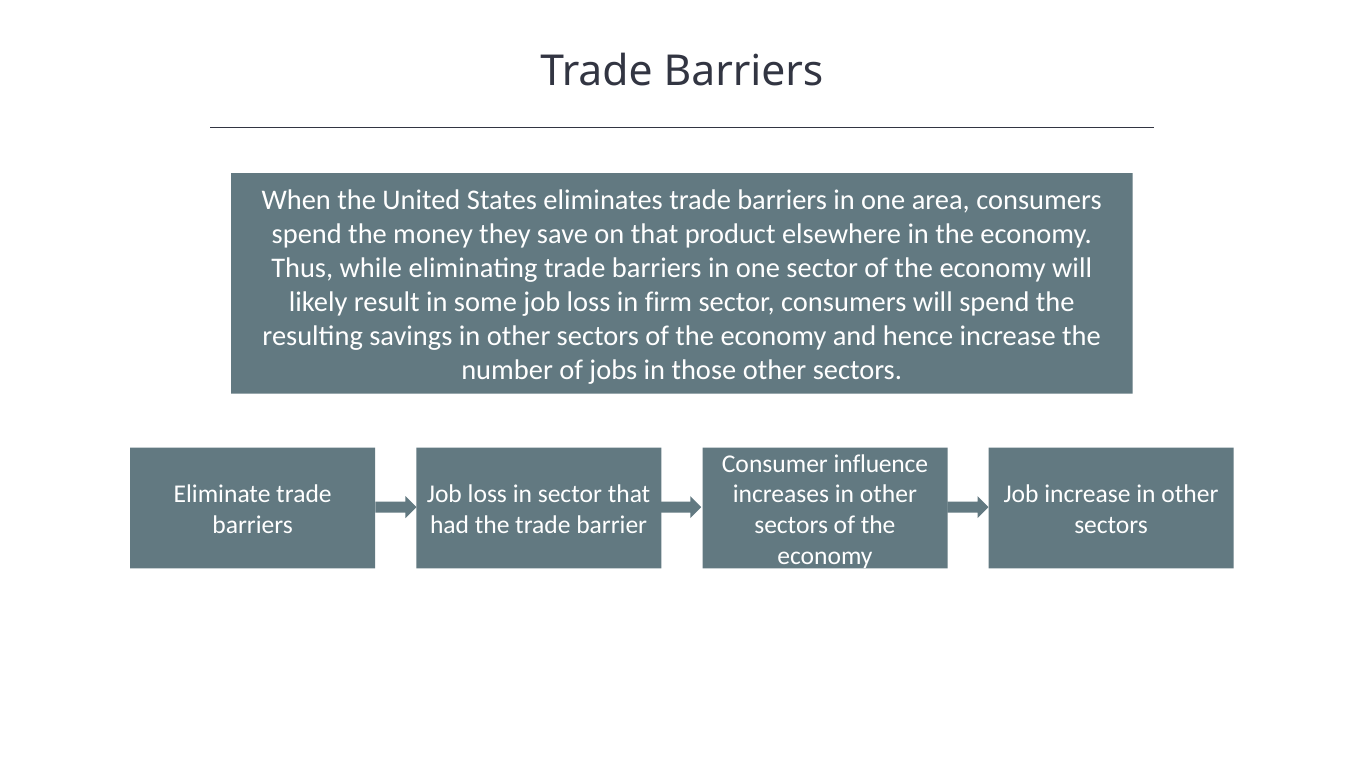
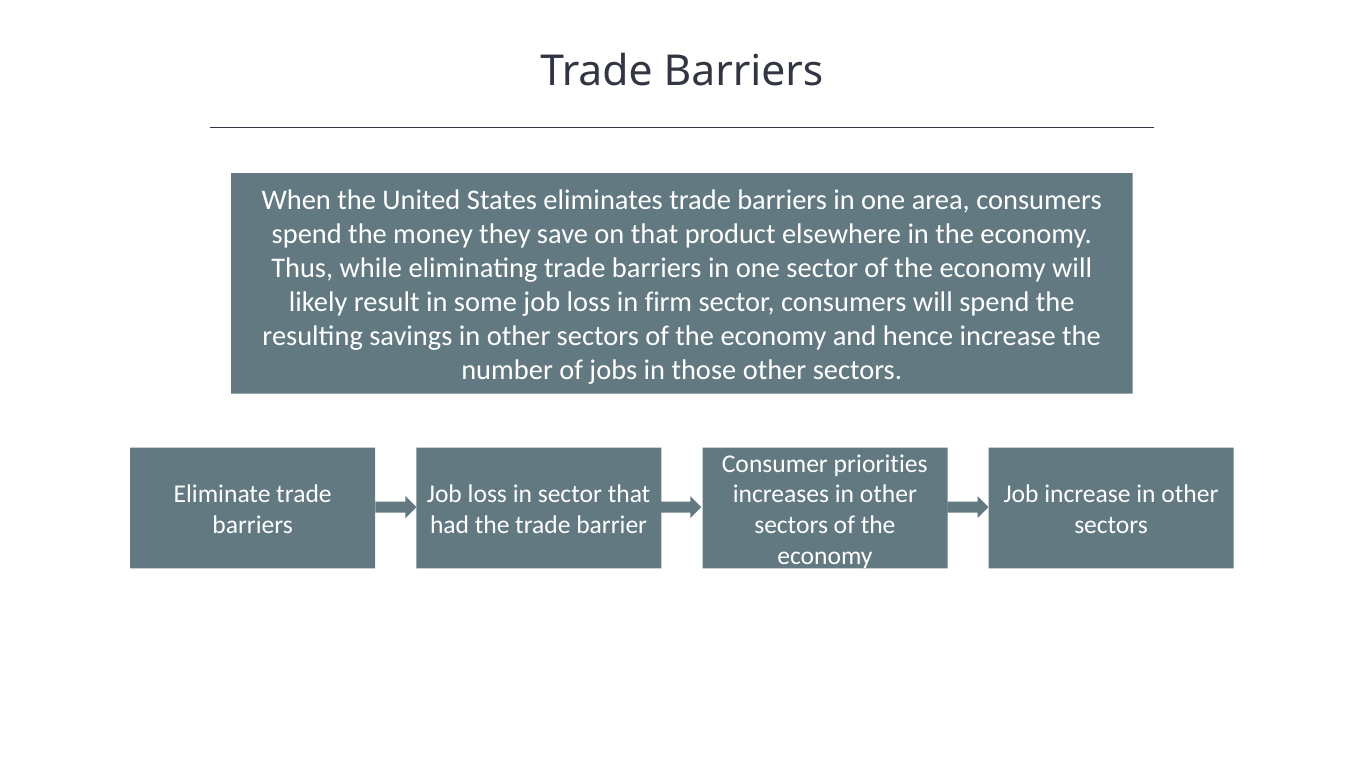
influence: influence -> priorities (881, 464)
